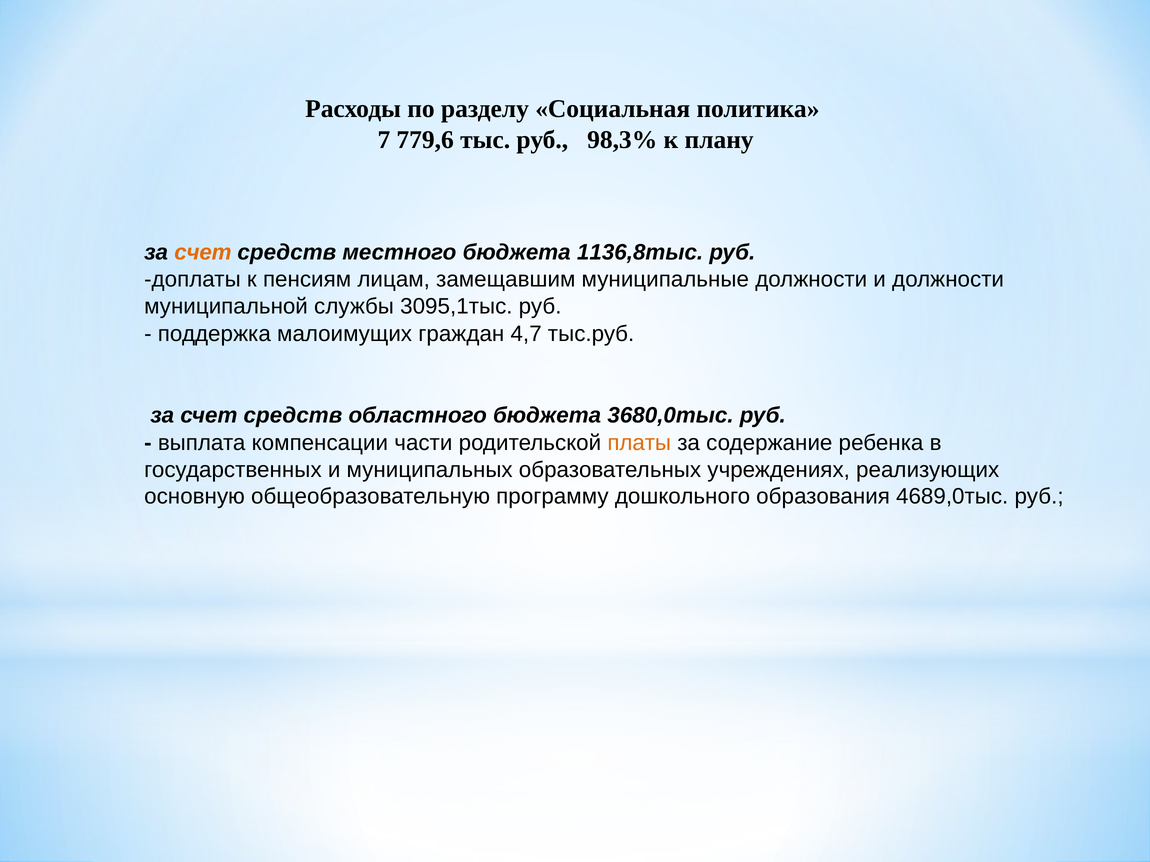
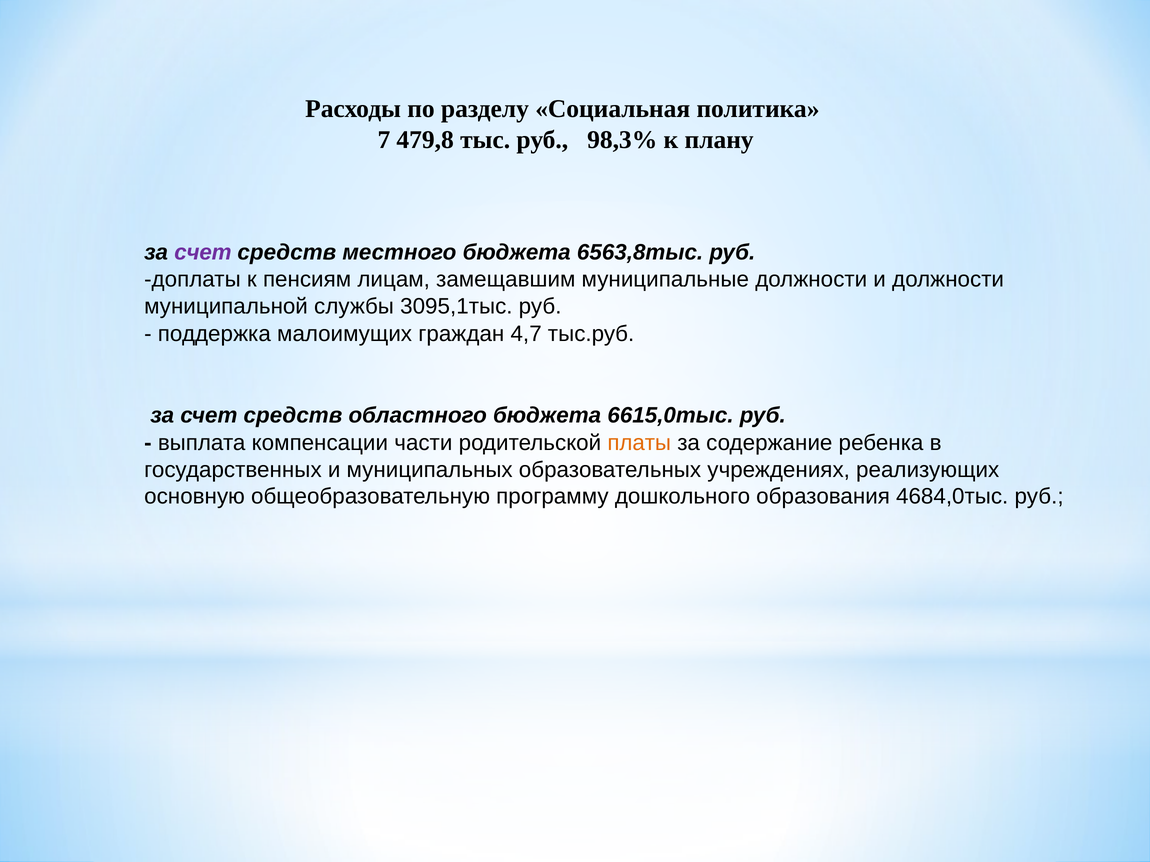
779,6: 779,6 -> 479,8 (425, 140)
счет colour: orange -> purple (203, 252)
1136,8тыс: 1136,8тыс -> 6563,8тыс (640, 252)
3680,0тыс: 3680,0тыс -> 6615,0тыс (671, 416)
4689,0тыс: 4689,0тыс -> 4684,0тыс (952, 497)
